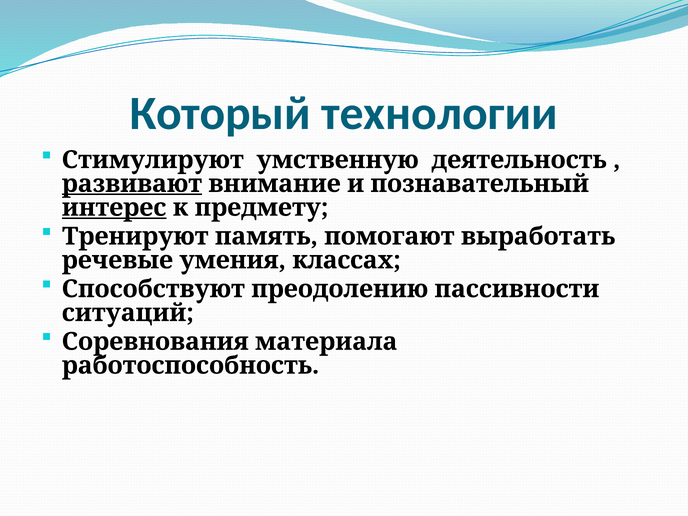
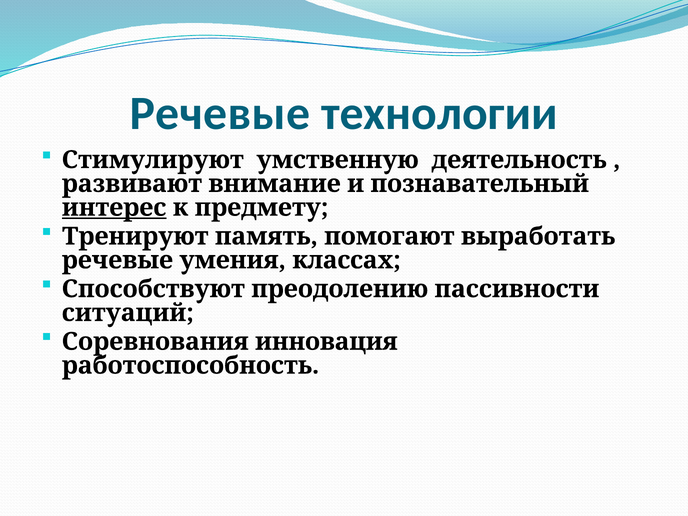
Который: Который -> Речевые (220, 114)
развивают underline: present -> none (132, 184)
материала: материала -> инновация (326, 342)
